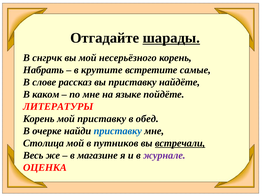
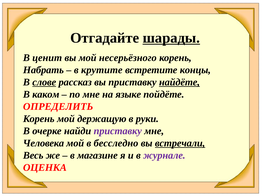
снгрчк: снгрчк -> ценит (47, 58)
самые: самые -> концы (195, 70)
слове underline: none -> present (44, 82)
найдёте underline: none -> present (179, 82)
ЛИТЕРАТУРЫ: ЛИТЕРАТУРЫ -> ОПРЕДЕЛИТЬ (58, 107)
мой приставку: приставку -> держащую (102, 119)
обед: обед -> руки (147, 119)
приставку colour: blue -> purple (118, 131)
Столица: Столица -> Человека (43, 143)
путников: путников -> бесследно (116, 143)
